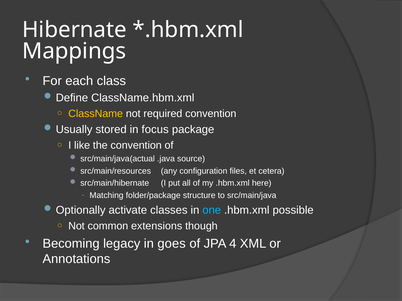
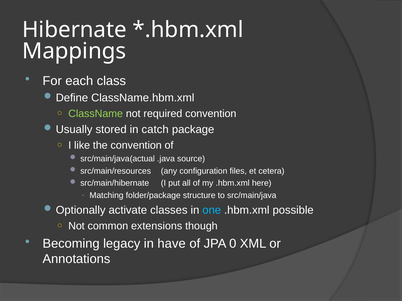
ClassName colour: yellow -> light green (96, 114)
focus: focus -> catch (155, 130)
goes: goes -> have (172, 244)
4: 4 -> 0 (233, 244)
